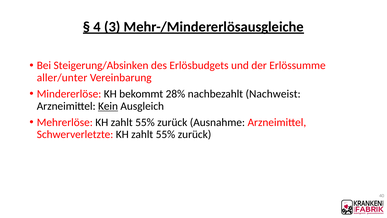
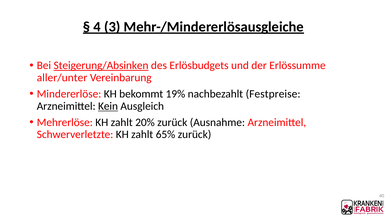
Steigerung/Absinken underline: none -> present (101, 65)
28%: 28% -> 19% (175, 94)
Nachweist: Nachweist -> Festpreise (273, 94)
Mehrerlöse KH zahlt 55%: 55% -> 20% (145, 122)
Schwerverletzte KH zahlt 55%: 55% -> 65% (166, 134)
